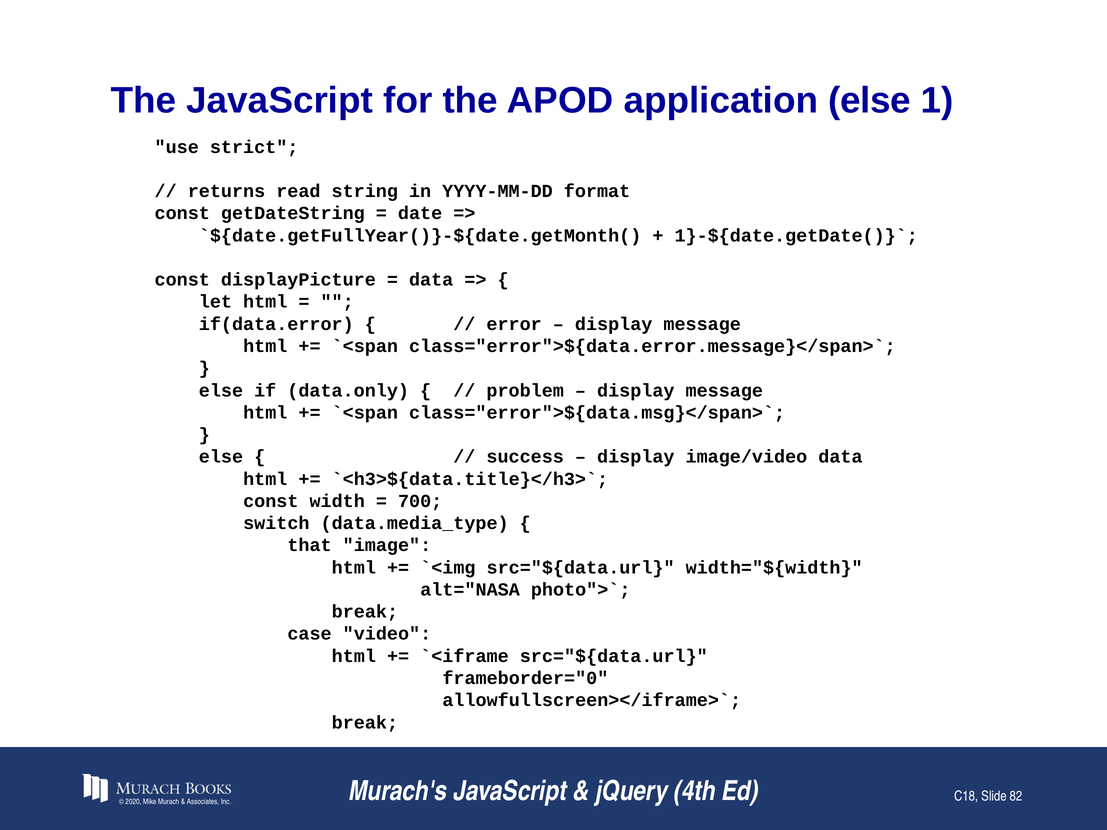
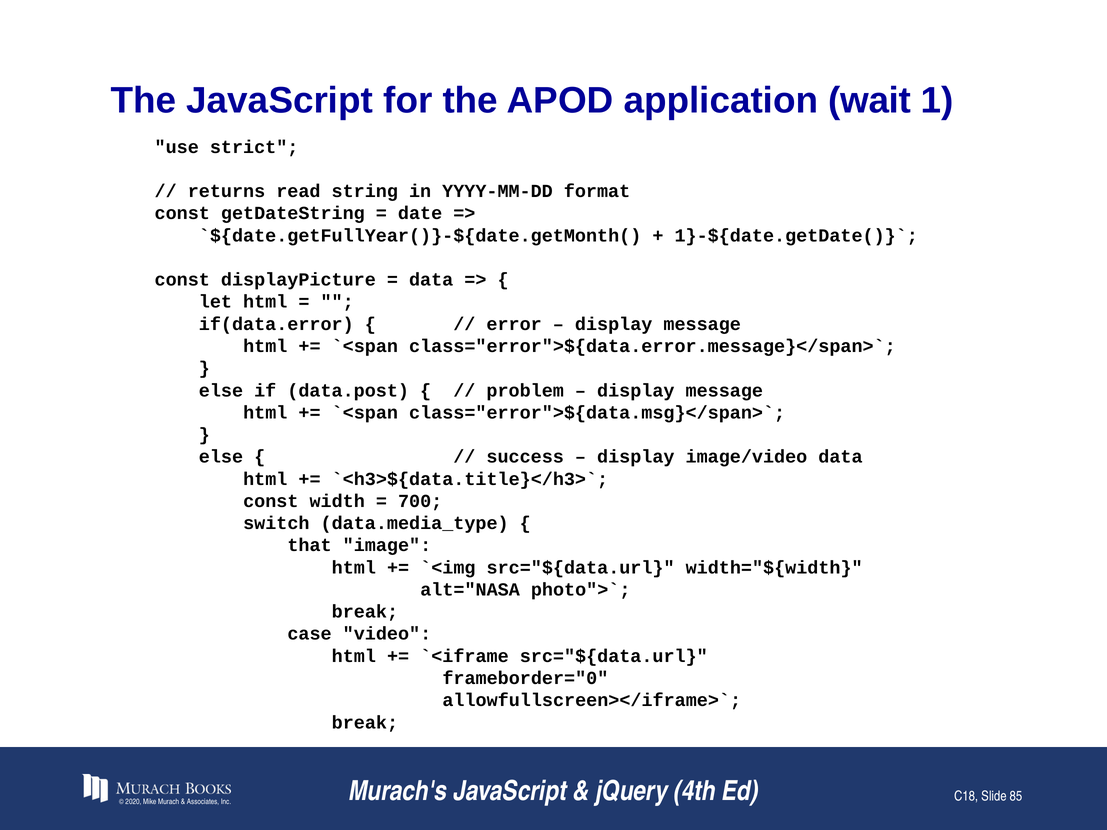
application else: else -> wait (870, 101)
data.only: data.only -> data.post (348, 391)
82: 82 -> 85 (1016, 797)
